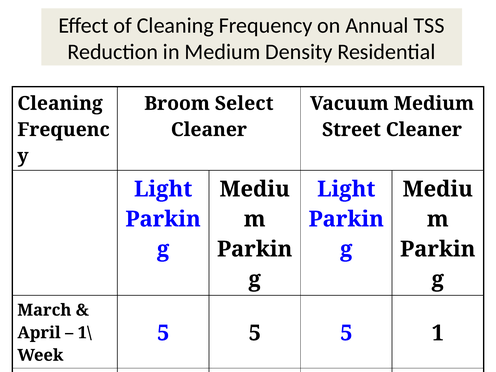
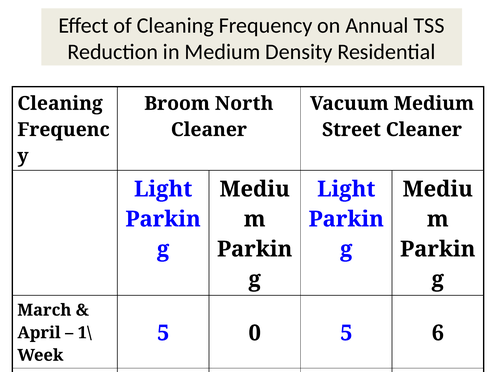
Select: Select -> North (244, 103)
5: 5 -> 0 (255, 333)
5 1: 1 -> 6 (438, 333)
